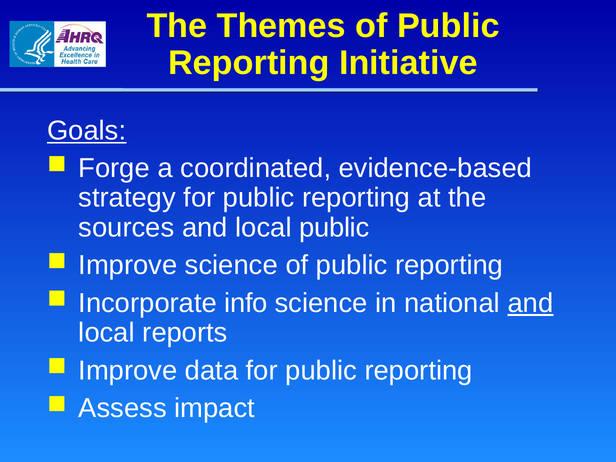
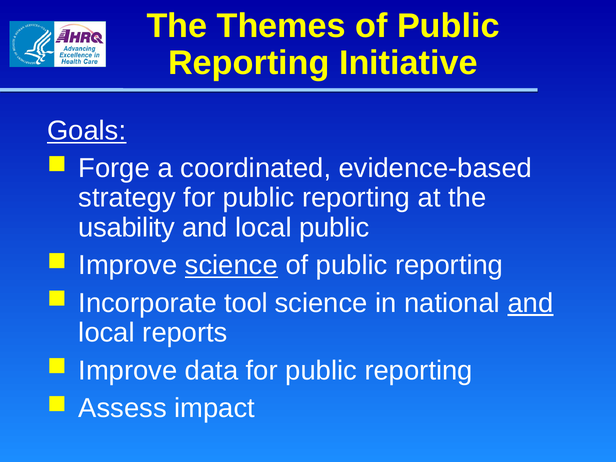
sources: sources -> usability (127, 228)
science underline: none -> present (231, 265)
info: info -> tool (246, 303)
